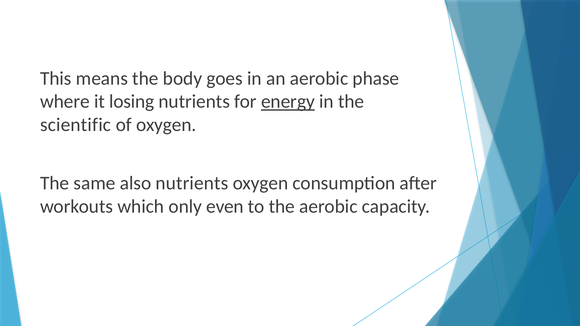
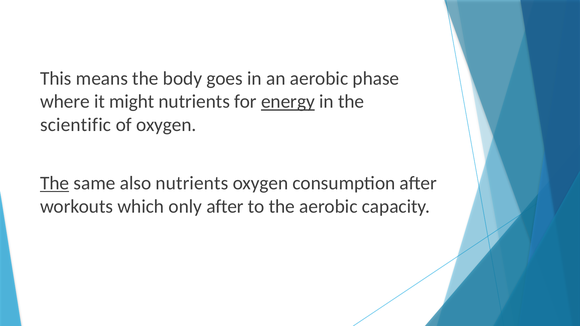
losing: losing -> might (132, 102)
The underline: none -> present (55, 183)
only even: even -> after (225, 207)
